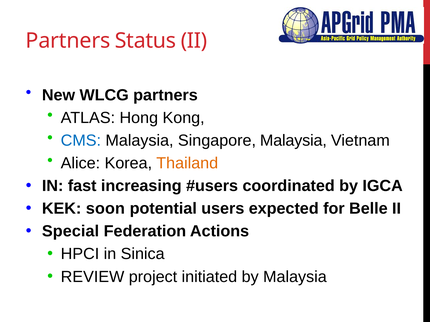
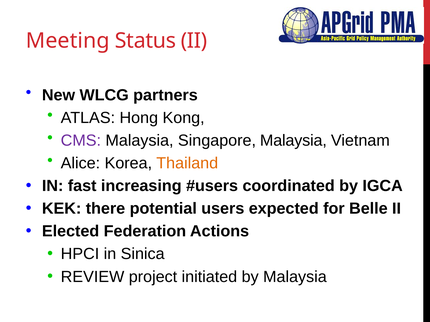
Partners: Partners -> Meeting (68, 41)
CMS colour: blue -> purple (81, 141)
soon: soon -> there (105, 209)
Special: Special -> Elected (71, 232)
